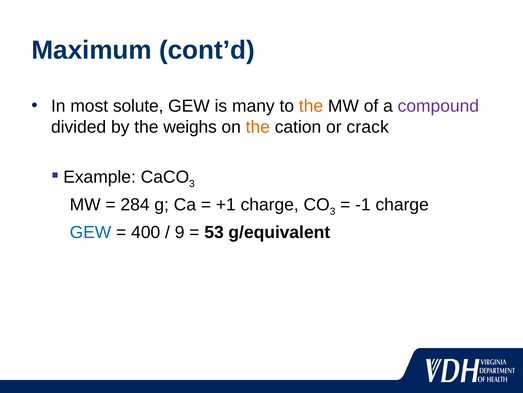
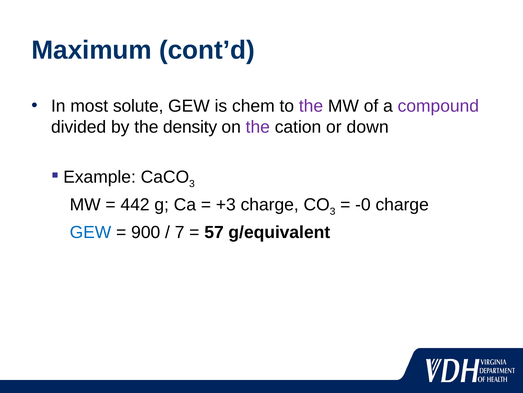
many: many -> chem (253, 106)
the colour: orange -> purple (311, 106)
weighs: weighs -> density (190, 127)
the colour: orange -> purple (258, 127)
crack: crack -> down (368, 127)
284: 284 -> 442 (135, 204)
+1: +1 -> +3 (226, 204)
-1: -1 -> -0 (363, 204)
400: 400 -> 900 (146, 232)
9: 9 -> 7 (180, 232)
53: 53 -> 57 (214, 232)
